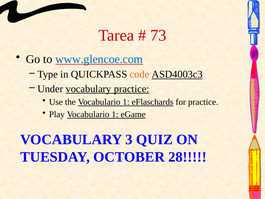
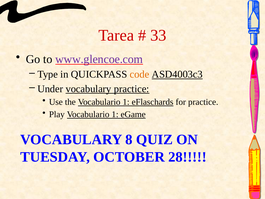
73: 73 -> 33 (158, 35)
www.glencoe.com colour: blue -> purple (99, 59)
3: 3 -> 8 (129, 139)
